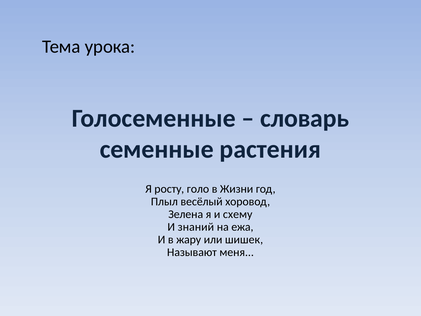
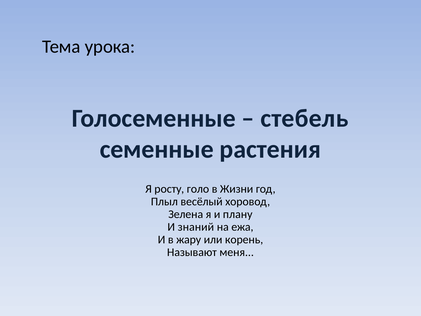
словарь: словарь -> стебель (304, 118)
схему: схему -> плану (238, 214)
шишек: шишек -> корень (244, 239)
